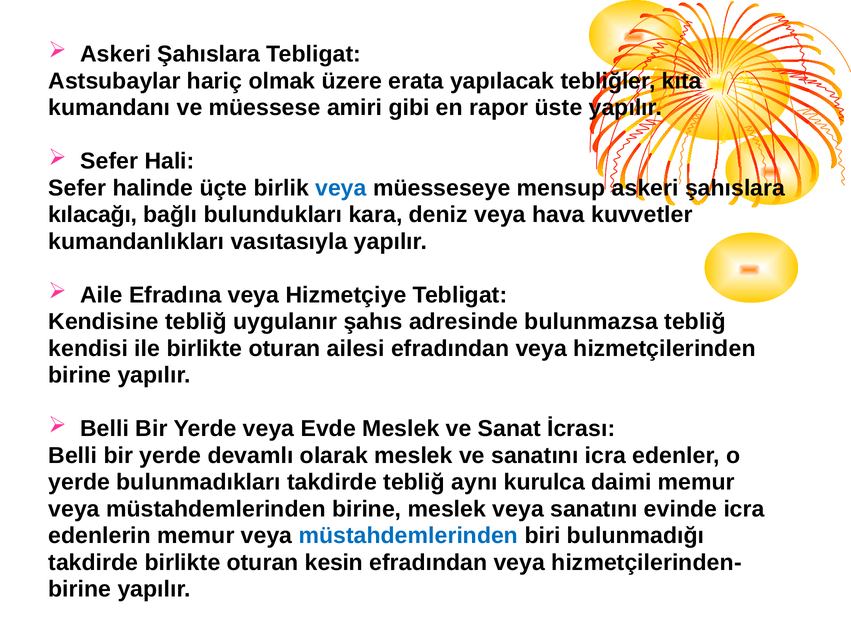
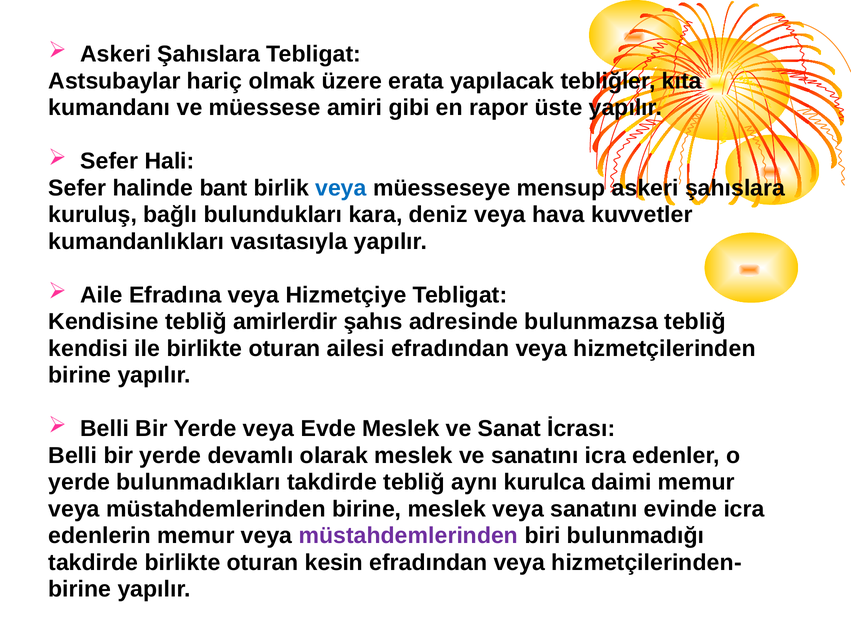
üçte: üçte -> bant (224, 188)
kılacağı: kılacağı -> kuruluş (93, 215)
uygulanır: uygulanır -> amirlerdir (285, 322)
müstahdemlerinden colour: blue -> purple (408, 536)
